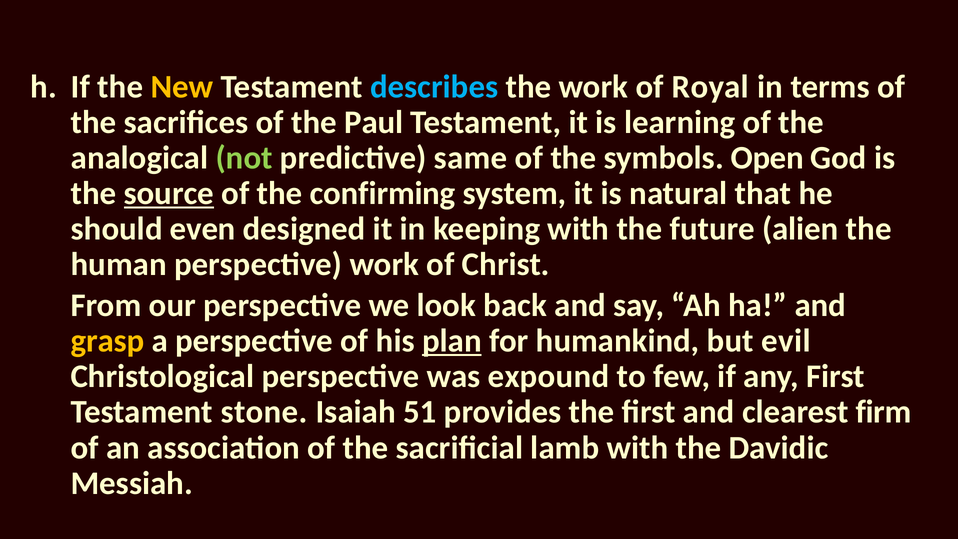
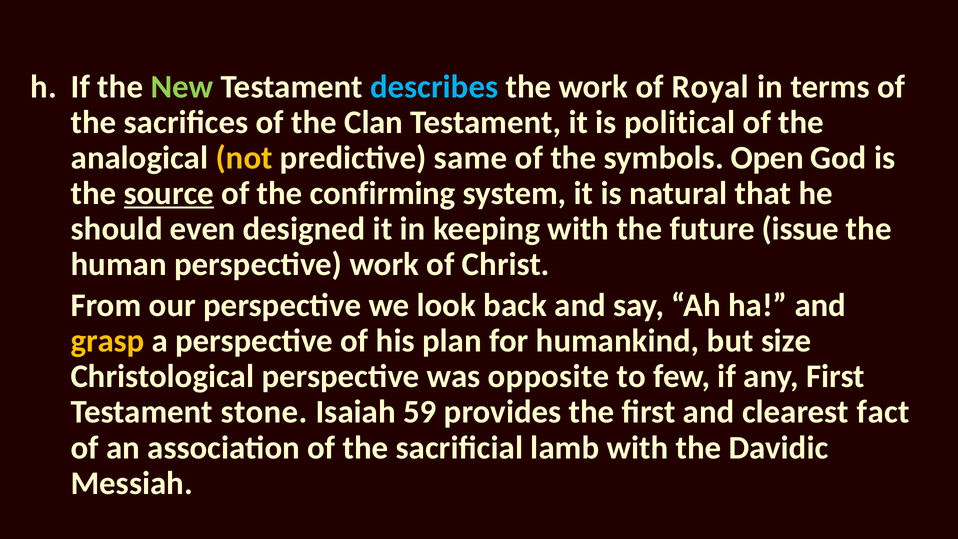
New colour: yellow -> light green (182, 87)
Paul: Paul -> Clan (374, 122)
learning: learning -> political (680, 122)
not colour: light green -> yellow (244, 158)
alien: alien -> issue (800, 229)
plan underline: present -> none (452, 341)
evil: evil -> size (786, 341)
expound: expound -> opposite (549, 376)
51: 51 -> 59 (420, 412)
firm: firm -> fact (883, 412)
